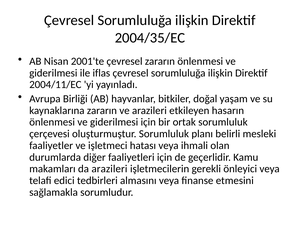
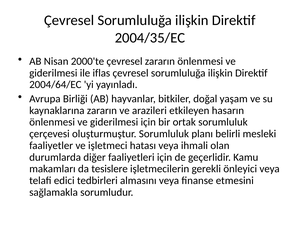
2001'te: 2001'te -> 2000'te (88, 61)
2004/11/EC: 2004/11/EC -> 2004/64/EC (55, 85)
da arazileri: arazileri -> tesislere (110, 169)
